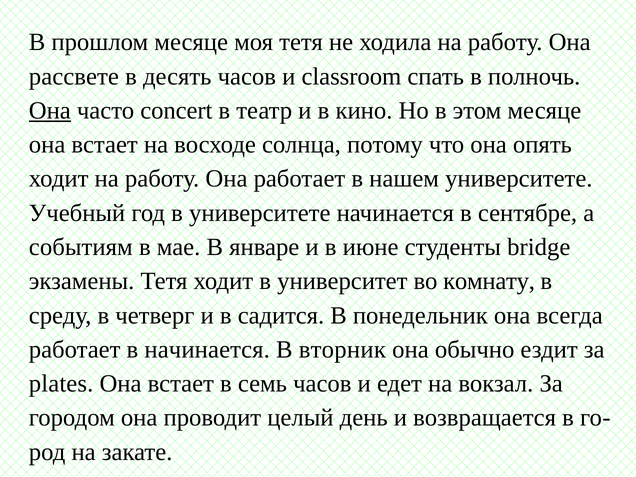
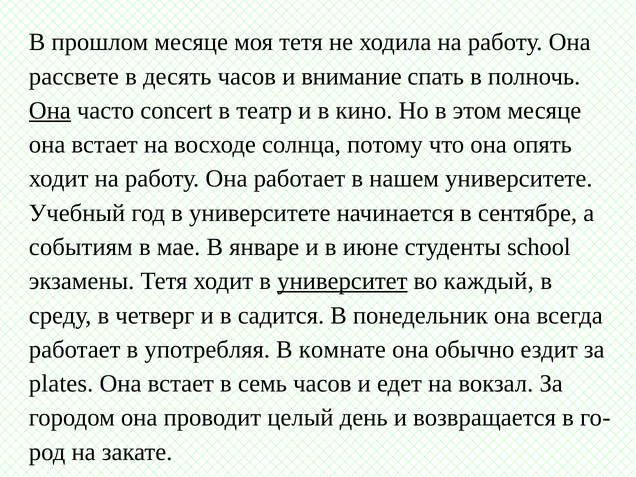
classroom: classroom -> внимание (352, 76)
bridge: bridge -> school (539, 247)
университет underline: none -> present (342, 281)
комнату: комнату -> каждый (489, 281)
в начинается: начинается -> употребляя (207, 349)
вторник: вторник -> комнате (342, 349)
